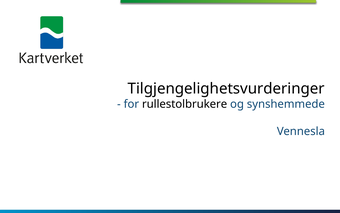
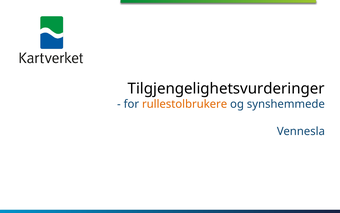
rullestolbrukere colour: black -> orange (185, 104)
